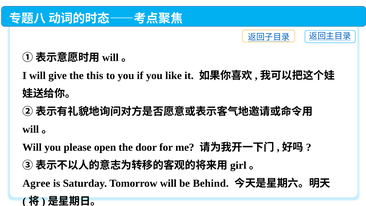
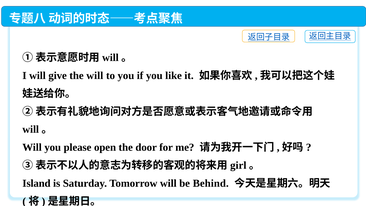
the this: this -> will (95, 76)
Agree: Agree -> Island (36, 183)
